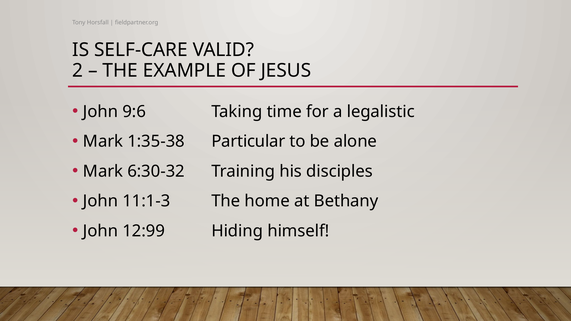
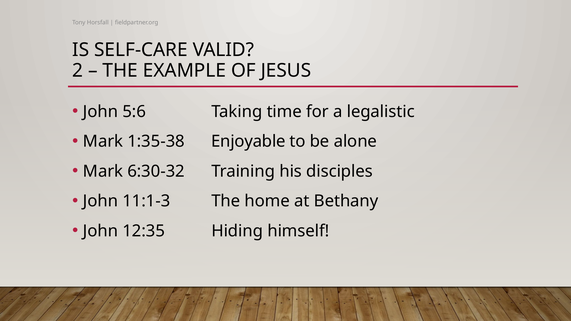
9:6: 9:6 -> 5:6 (134, 112)
Particular: Particular -> Enjoyable (248, 142)
12:99: 12:99 -> 12:35 (144, 231)
